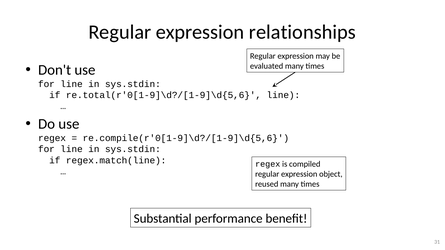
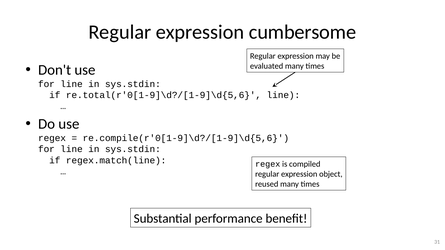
relationships: relationships -> cumbersome (303, 32)
